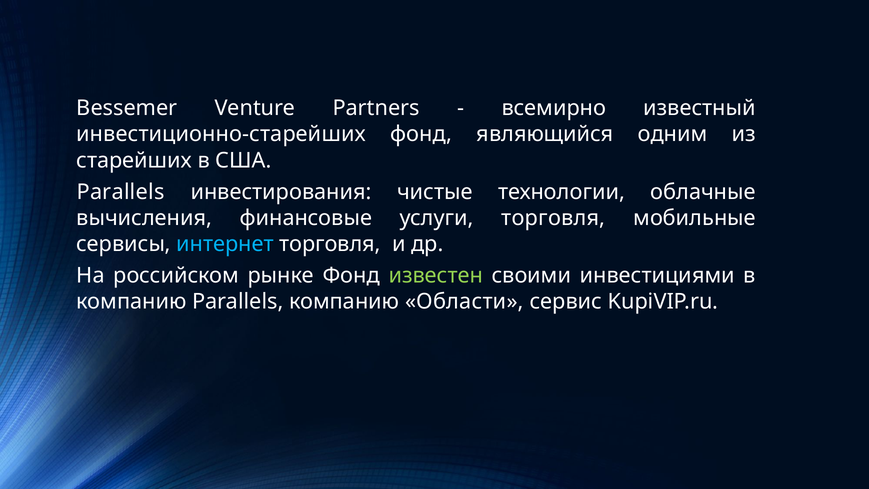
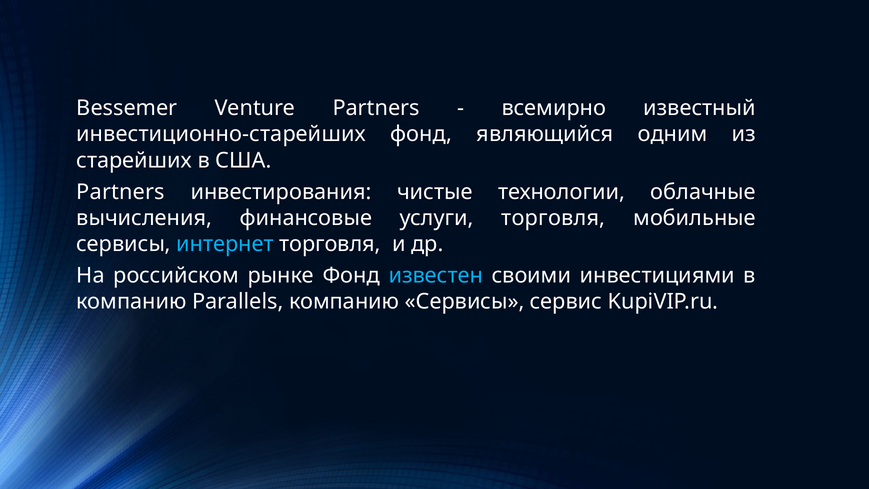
Parallels: Parallels -> Partners (121, 192)
известен colour: light green -> light blue (436, 276)
компанию Области: Области -> Сервисы (465, 302)
